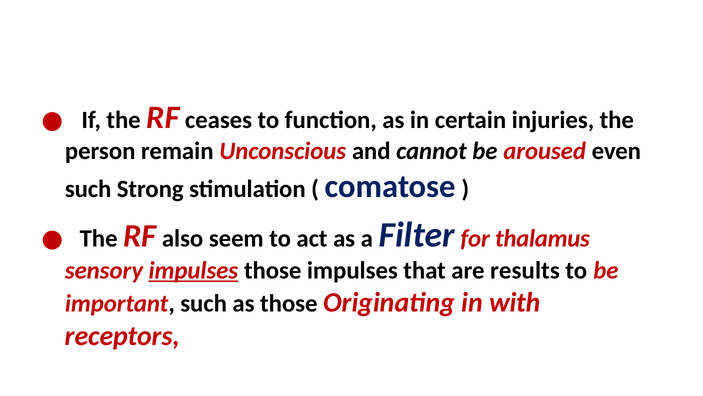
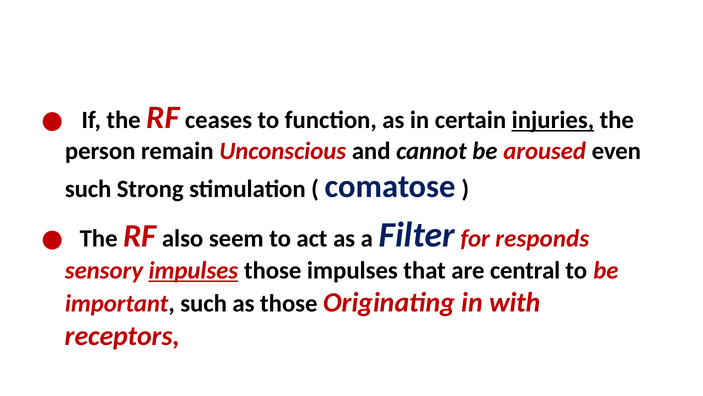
injuries underline: none -> present (553, 120)
thalamus: thalamus -> responds (542, 238)
results: results -> central (525, 270)
